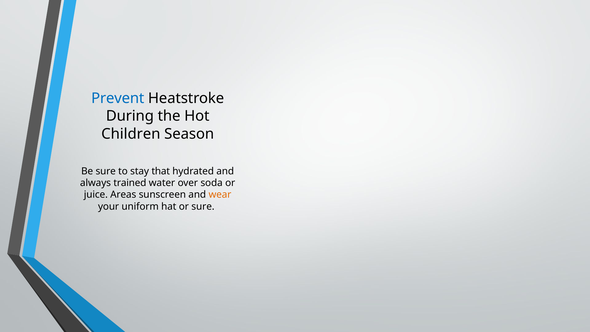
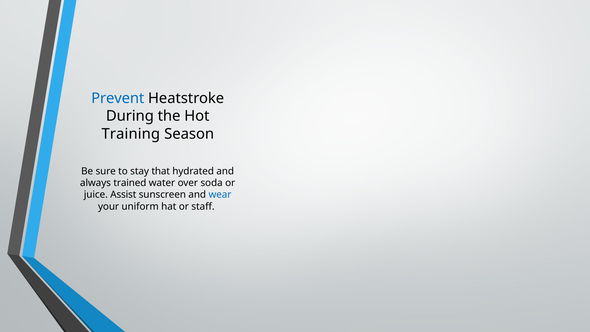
Children: Children -> Training (131, 134)
Areas: Areas -> Assist (123, 195)
wear colour: orange -> blue (220, 195)
or sure: sure -> staff (203, 206)
